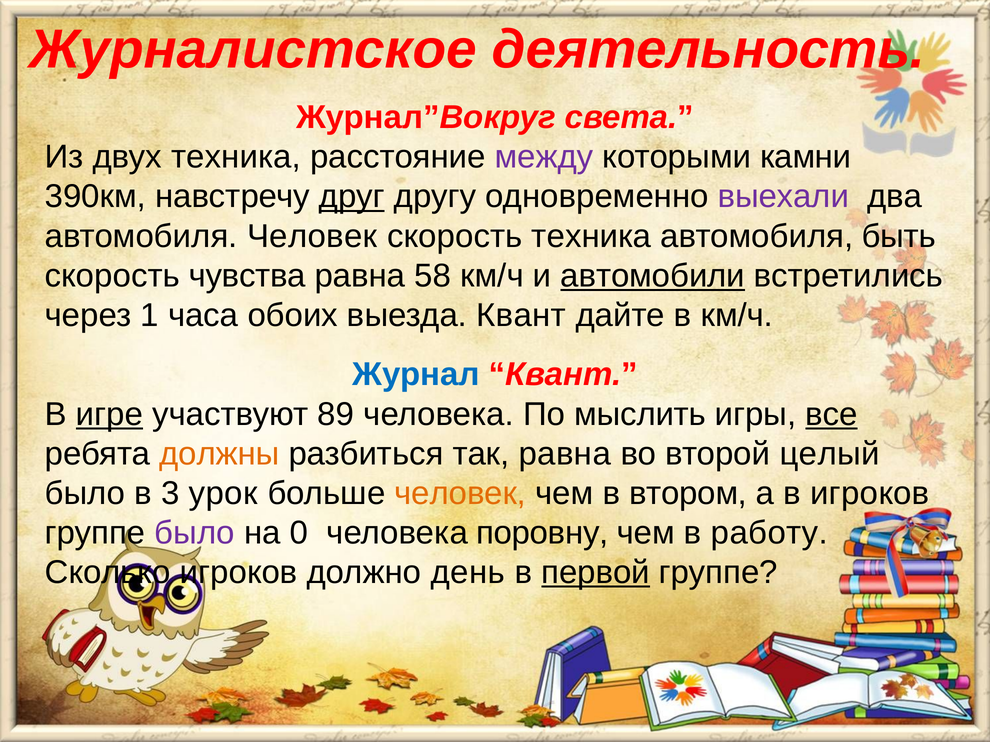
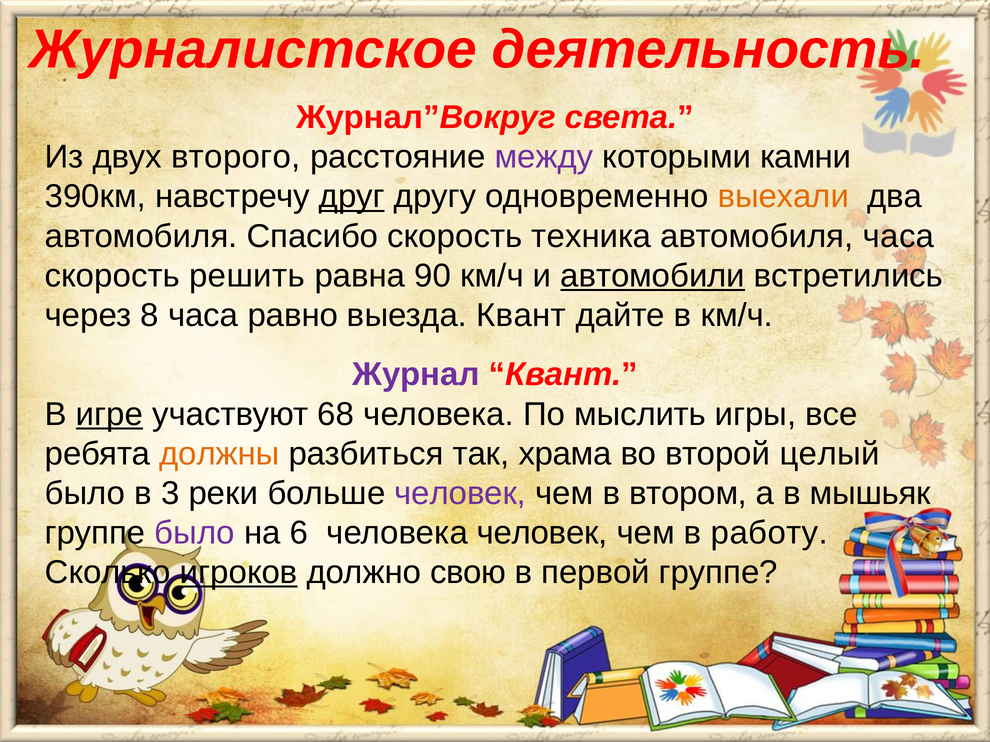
двух техника: техника -> второго (236, 157)
выехали colour: purple -> orange (783, 197)
автомобиля Человек: Человек -> Спасибо (312, 236)
автомобиля быть: быть -> часа (899, 236)
чувства: чувства -> решить (247, 276)
58: 58 -> 90 (433, 276)
1: 1 -> 8 (150, 316)
обоих: обоих -> равно (293, 316)
Журнал colour: blue -> purple (416, 375)
89: 89 -> 68 (336, 414)
все underline: present -> none (832, 414)
так равна: равна -> храма (565, 454)
урок: урок -> реки (223, 494)
человек colour: orange -> purple (460, 494)
в игроков: игроков -> мышьяк (870, 494)
0: 0 -> 6 (299, 533)
человека поровну: поровну -> человек (542, 533)
игроков underline: none -> present (239, 573)
день: день -> свою (468, 573)
первой underline: present -> none (596, 573)
